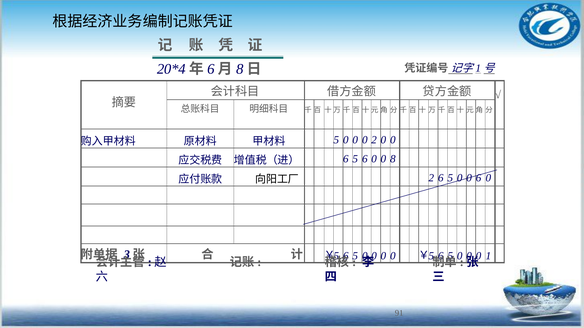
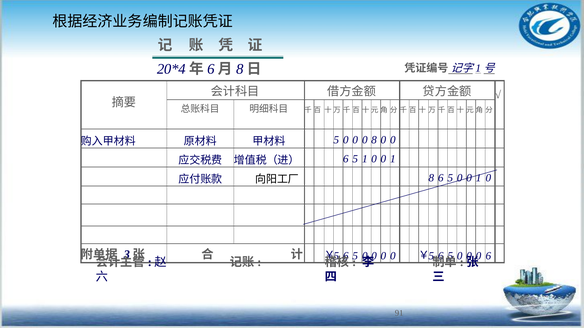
0 2: 2 -> 8 (374, 140)
5 6: 6 -> 1 (365, 159)
8: 8 -> 1 (393, 159)
2: 2 -> 8 (431, 178)
5 0 0 6: 6 -> 1 (479, 178)
0 1: 1 -> 6 (488, 256)
